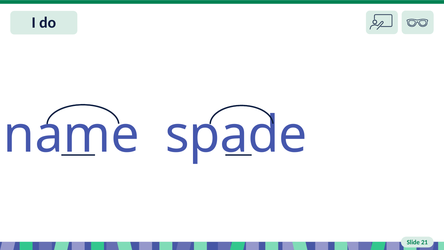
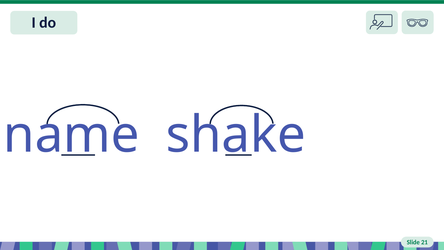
spade: spade -> shake (236, 135)
